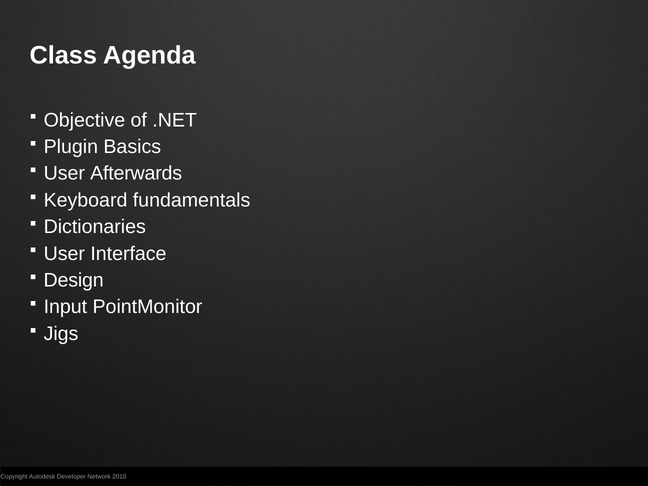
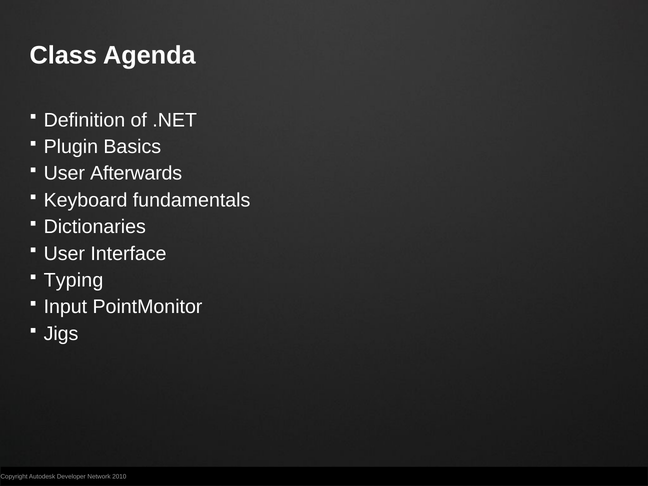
Objective: Objective -> Definition (84, 120)
Design: Design -> Typing (73, 280)
